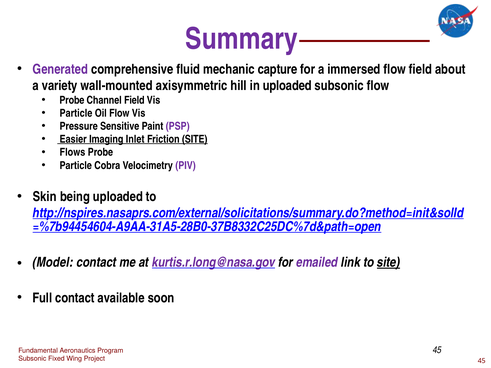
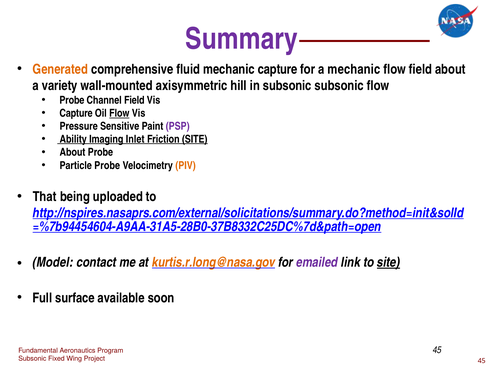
Generated colour: purple -> orange (60, 69)
a immersed: immersed -> mechanic (354, 69)
in uploaded: uploaded -> subsonic (287, 86)
Particle: Particle -> Capture (76, 113)
Flow underline: none -> present (119, 113)
Easier: Easier -> Ability (73, 139)
Flows: Flows -> About (73, 152)
Particle Cobra: Cobra -> Probe (107, 166)
PIV colour: purple -> orange (186, 166)
Skin: Skin -> That (45, 197)
kurtis.r.long@nasa.gov colour: purple -> orange (214, 263)
Full contact: contact -> surface (75, 298)
